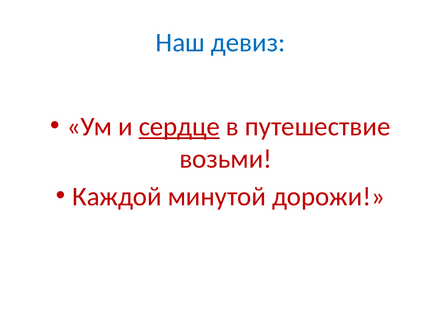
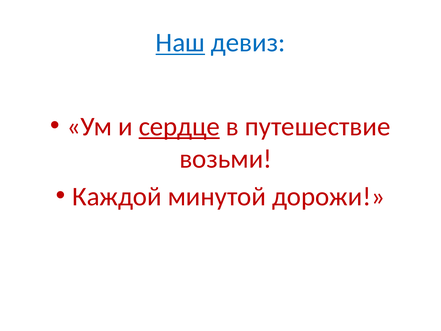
Наш underline: none -> present (180, 43)
